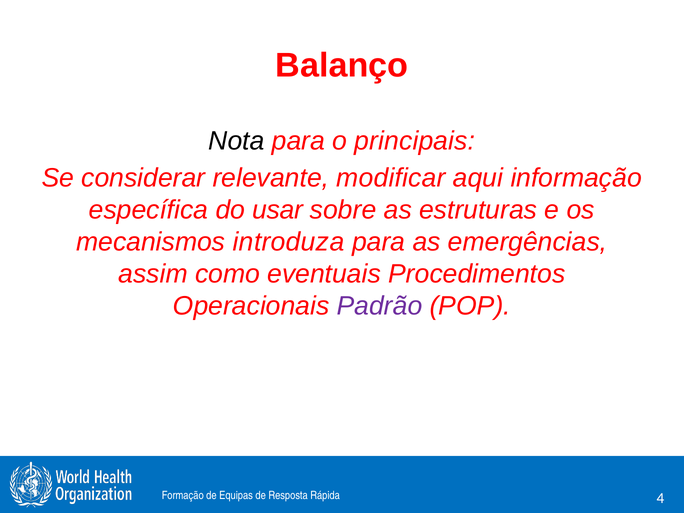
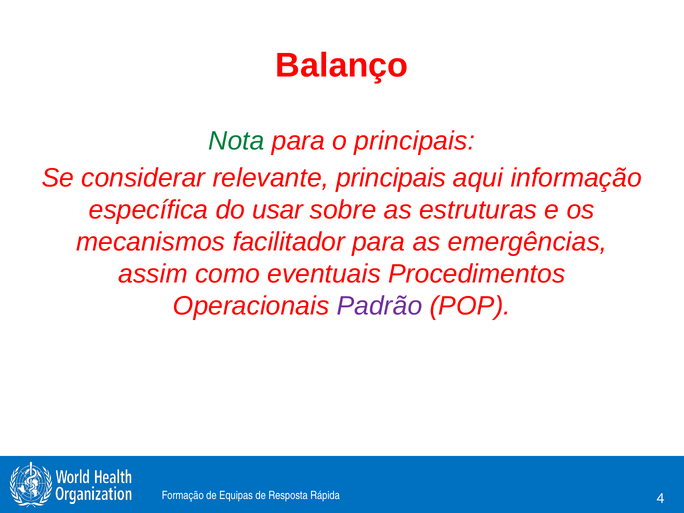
Nota colour: black -> green (236, 141)
relevante modificar: modificar -> principais (391, 178)
introduza: introduza -> facilitador (289, 242)
